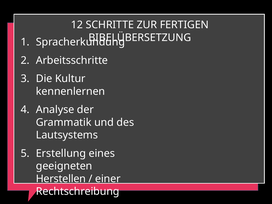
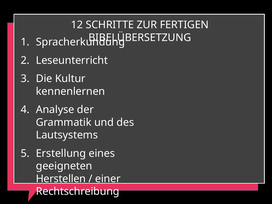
Arbeitsschritte: Arbeitsschritte -> Leseunterricht (72, 60)
